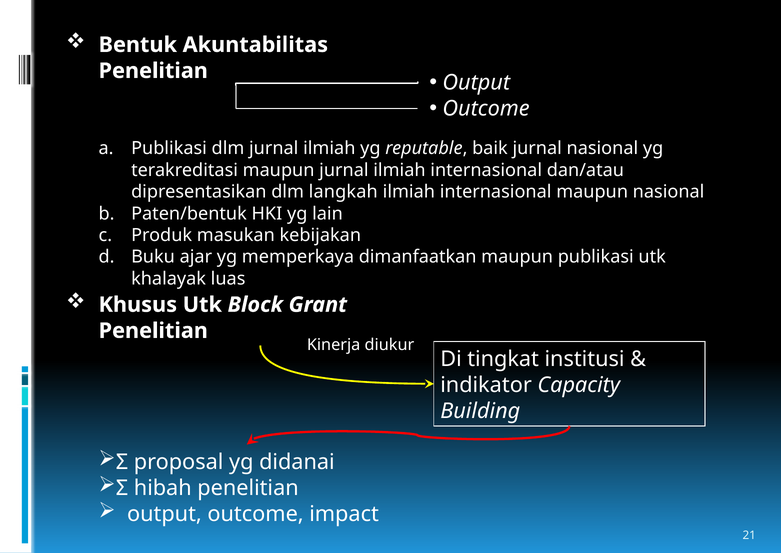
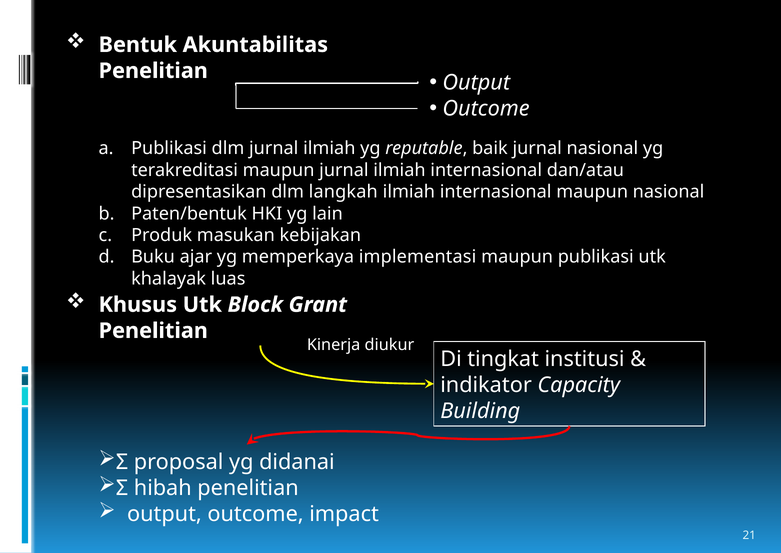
dimanfaatkan: dimanfaatkan -> implementasi (418, 257)
